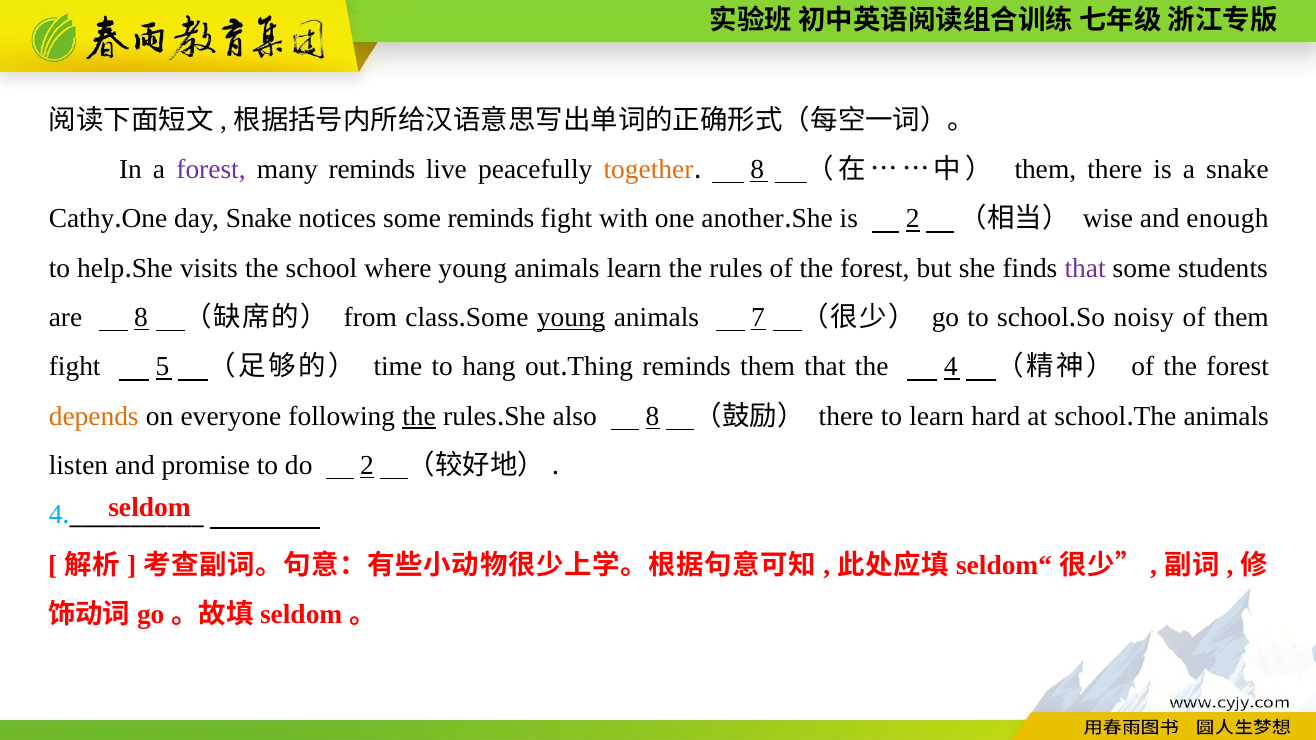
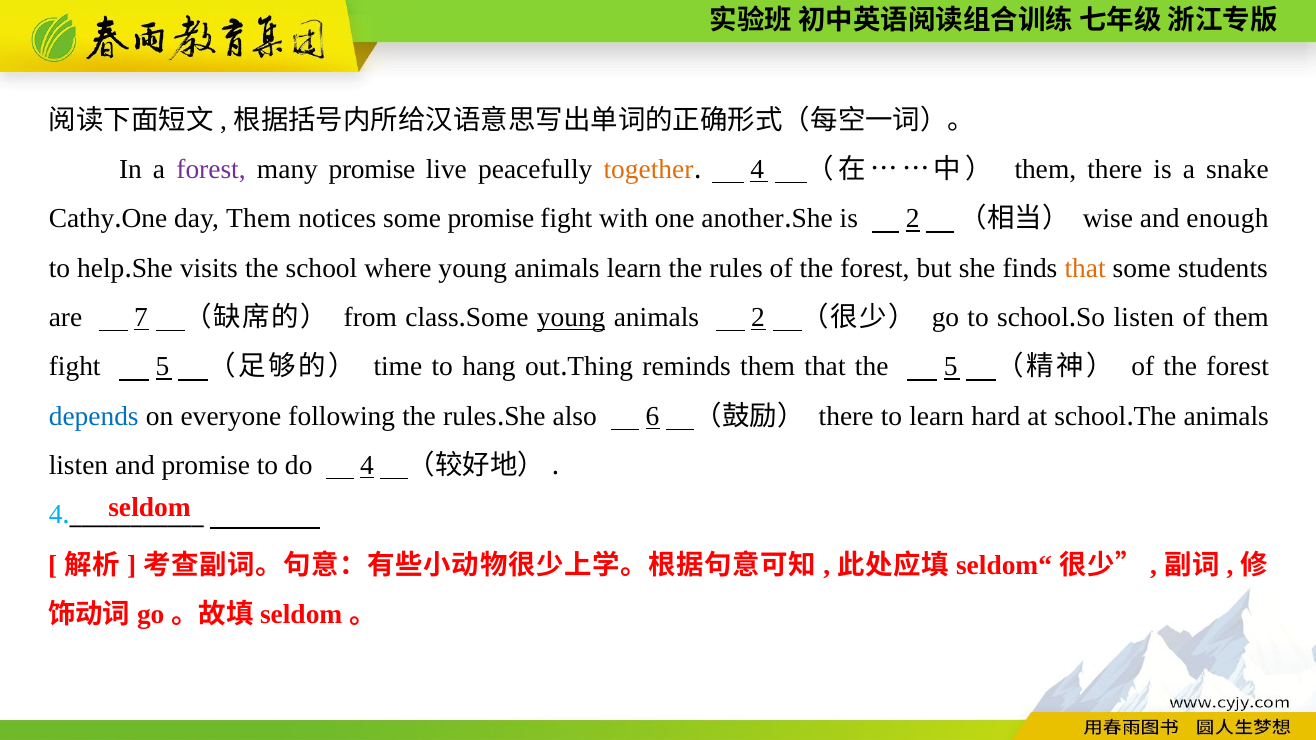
many reminds: reminds -> promise (372, 170)
8: 8 -> 4 (757, 170)
day Snake: Snake -> Them (259, 219)
some reminds: reminds -> promise (491, 219)
that colour: purple -> orange (1085, 268)
are 8: 8 -> 7 (141, 318)
animals 7: 7 -> 2 (758, 318)
noisy: noisy -> listen (1144, 318)
the 4: 4 -> 5 (951, 367)
depends colour: orange -> blue (94, 416)
the underline: present -> none (419, 416)
also 8: 8 -> 6 (653, 416)
do 2: 2 -> 4 (367, 466)
